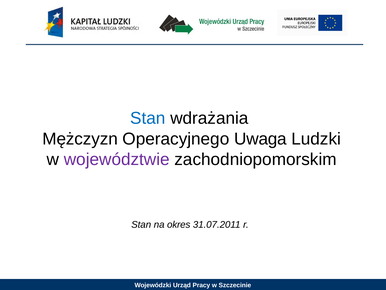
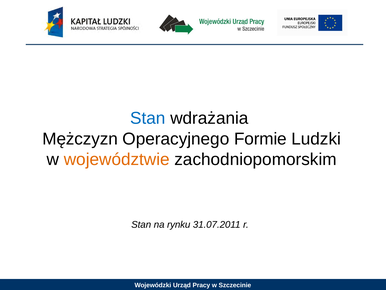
Uwaga: Uwaga -> Formie (260, 139)
województwie colour: purple -> orange (117, 159)
okres: okres -> rynku (179, 224)
